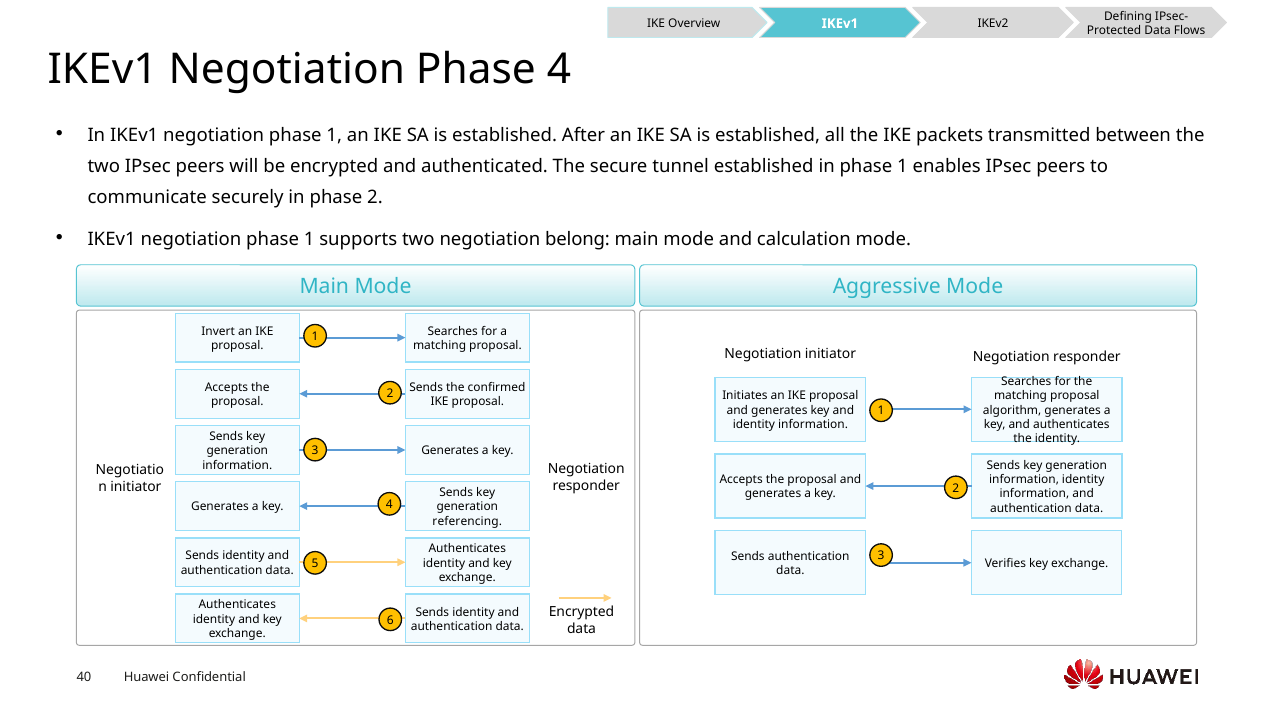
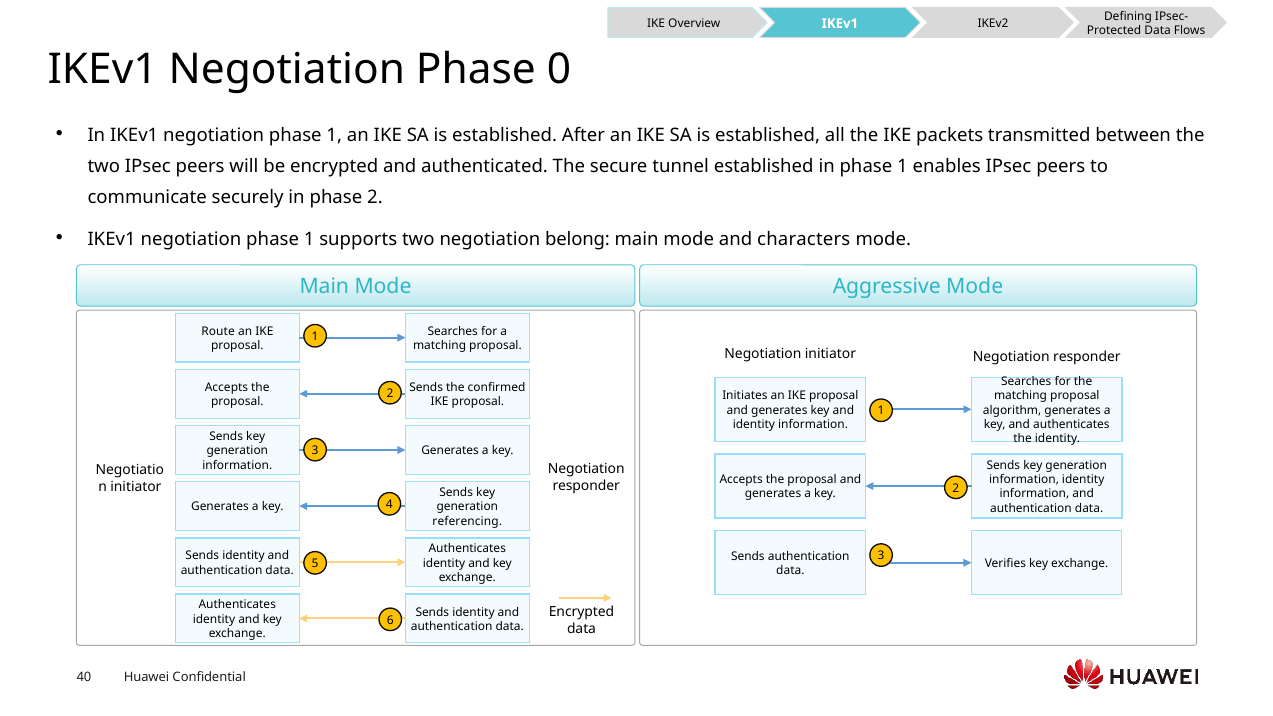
Phase 4: 4 -> 0 (559, 69)
calculation: calculation -> characters (804, 240)
Invert: Invert -> Route (218, 331)
